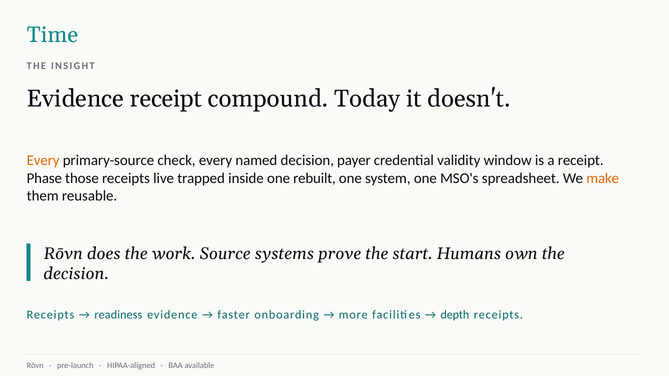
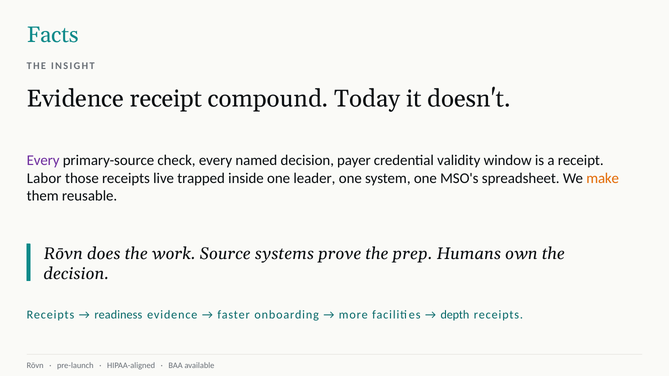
Time: Time -> Facts (53, 35)
Every colour: orange -> purple (43, 160)
Phase: Phase -> Labor (44, 178)
rebuilt: rebuilt -> leader (314, 178)
start: start -> prep (412, 254)
